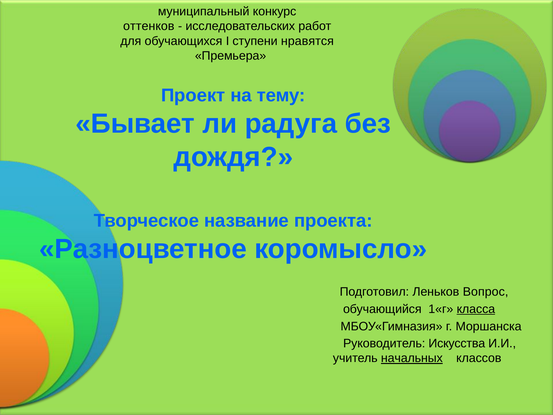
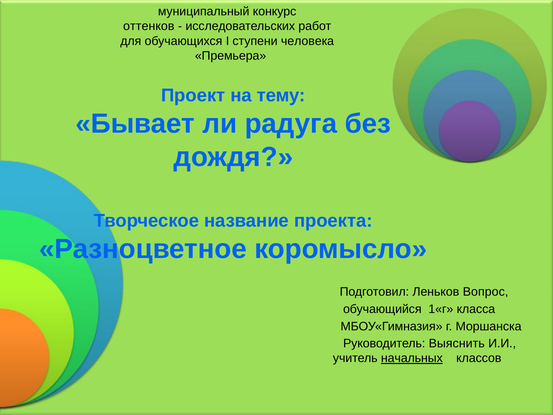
нравятся: нравятся -> человека (307, 41)
класса underline: present -> none (476, 309)
Искусства: Искусства -> Выяснить (457, 343)
